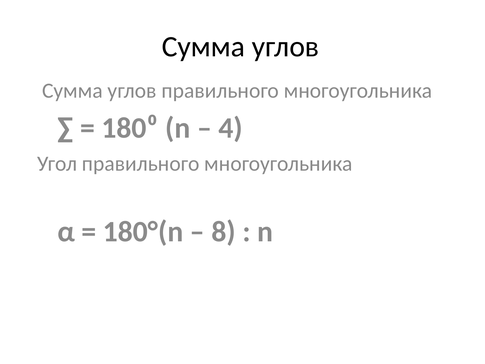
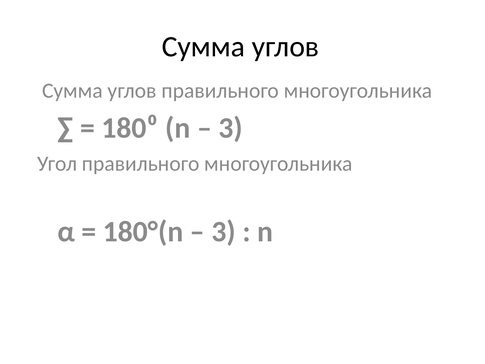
4: 4 -> 3 (231, 128)
8: 8 -> 3 (224, 232)
